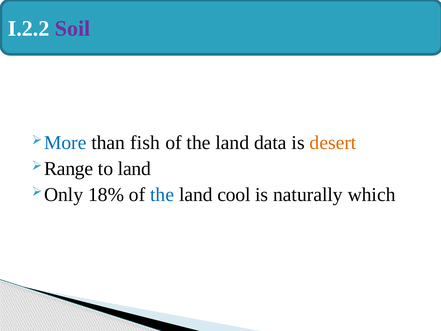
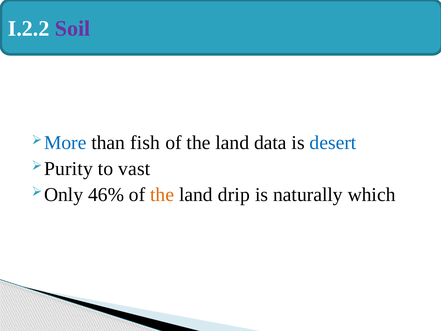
desert colour: orange -> blue (333, 142)
Range: Range -> Purity (68, 168)
to land: land -> vast (134, 168)
18%: 18% -> 46% (106, 194)
the colour: blue -> orange (162, 194)
cool: cool -> drip (234, 194)
